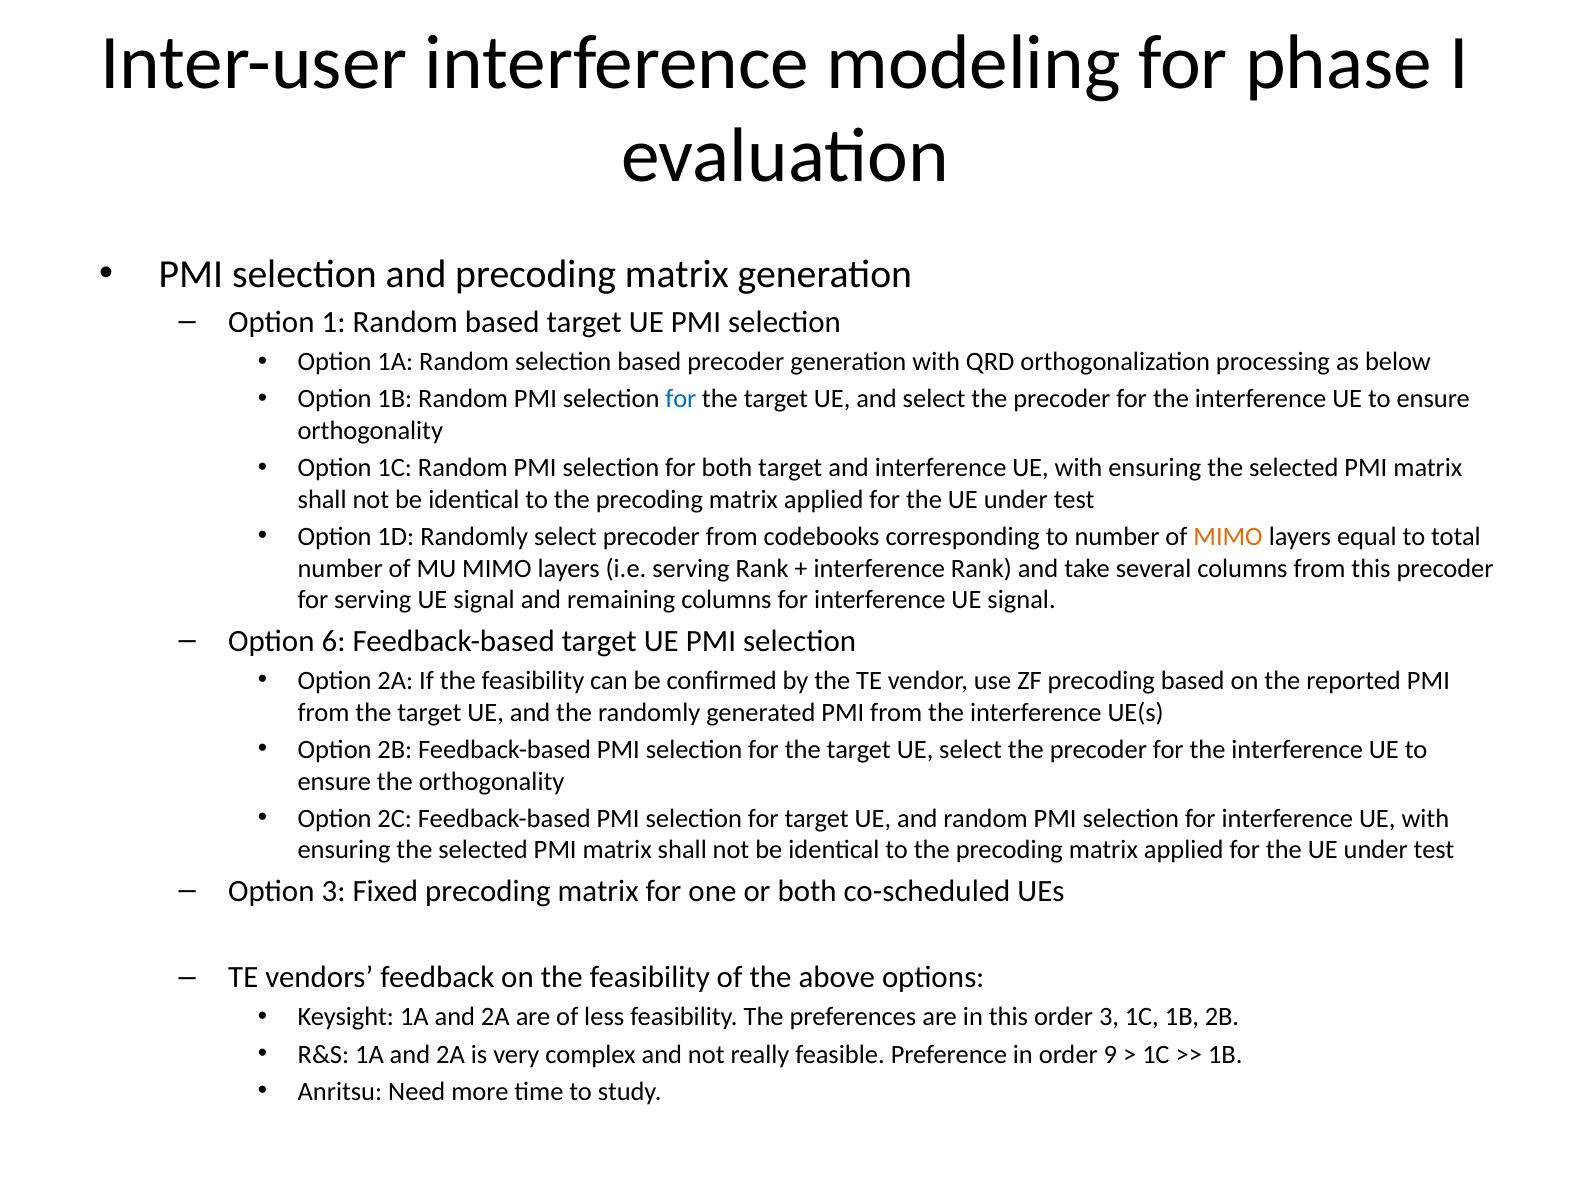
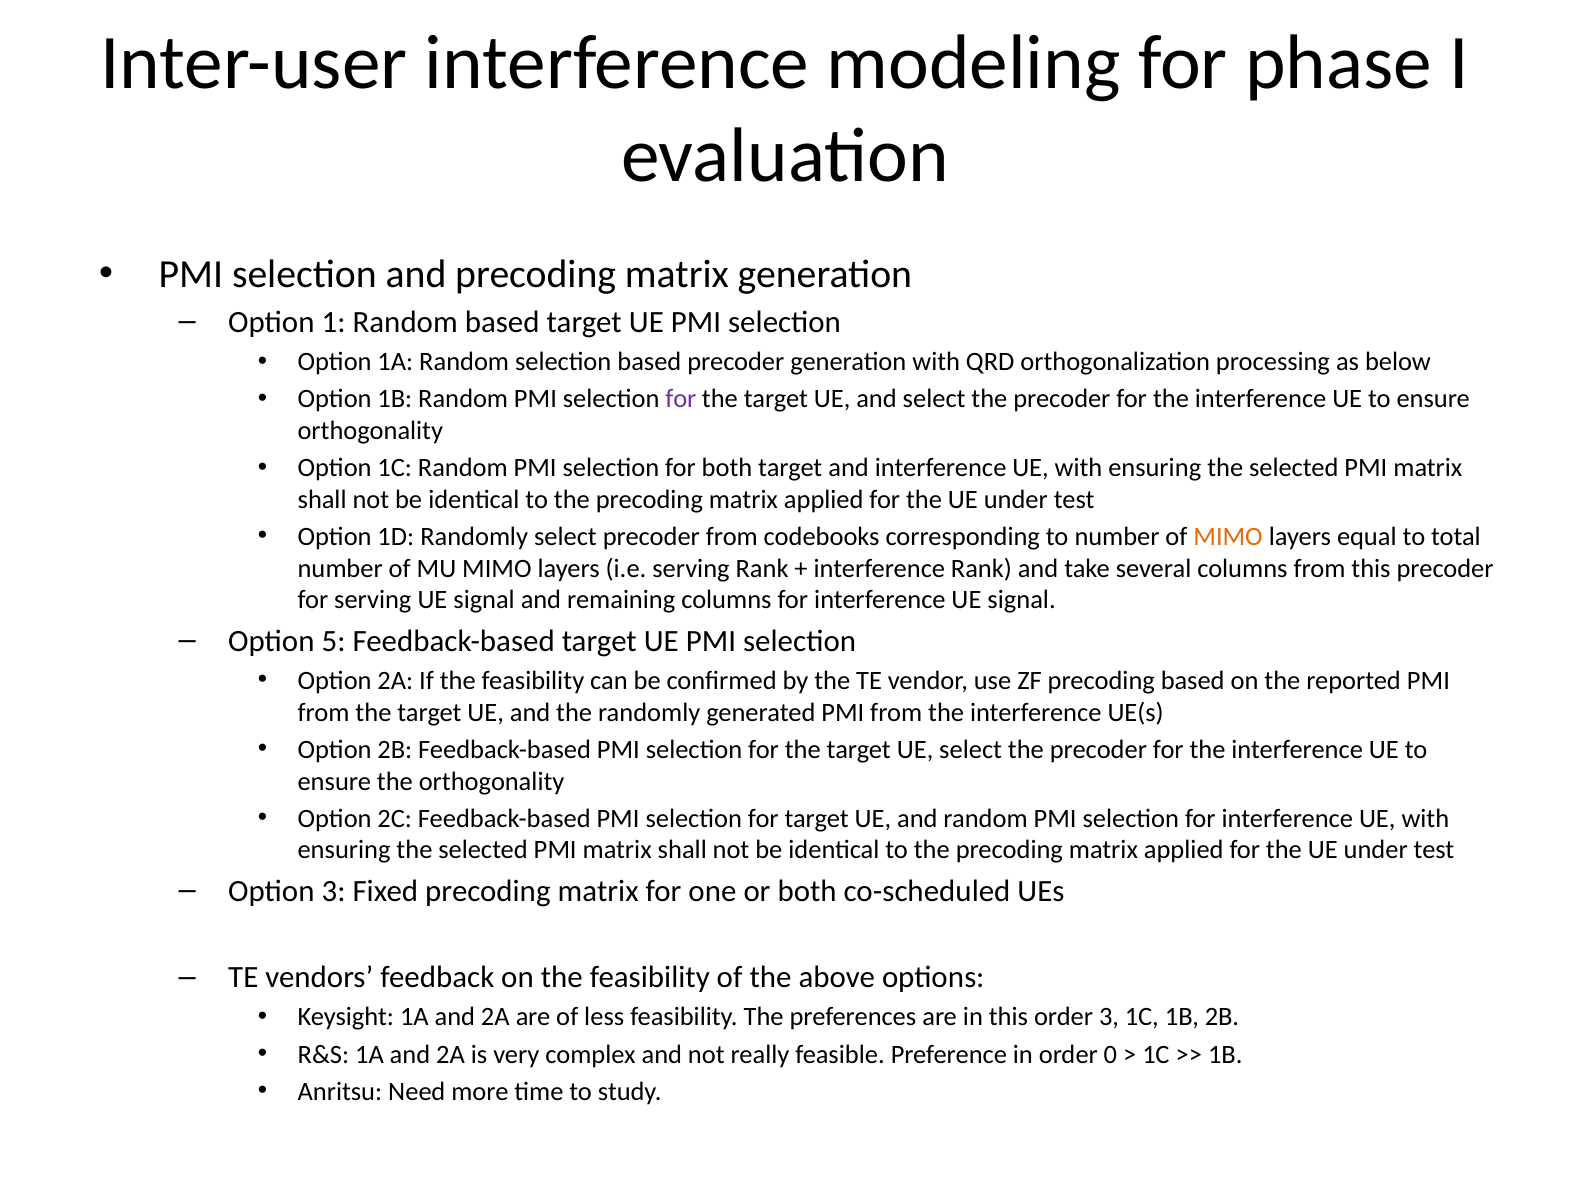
for colour: blue -> purple (681, 399)
6: 6 -> 5 (334, 641)
9: 9 -> 0 (1110, 1054)
